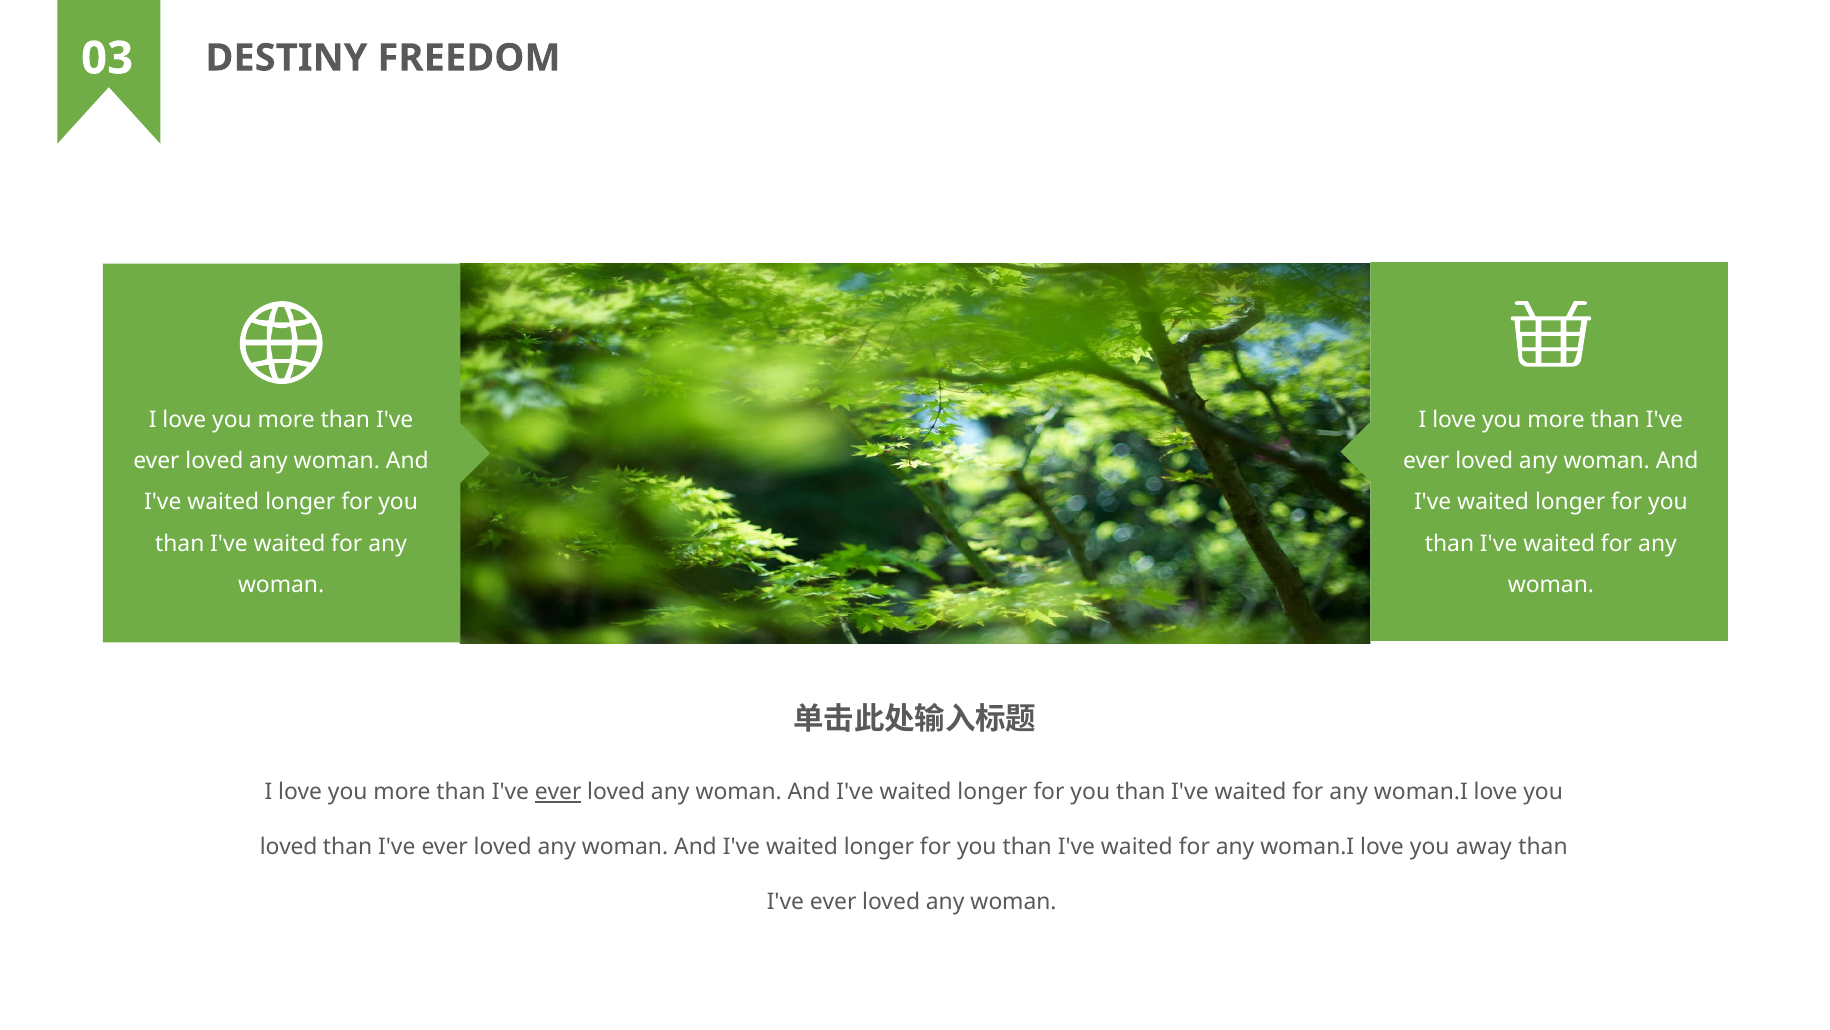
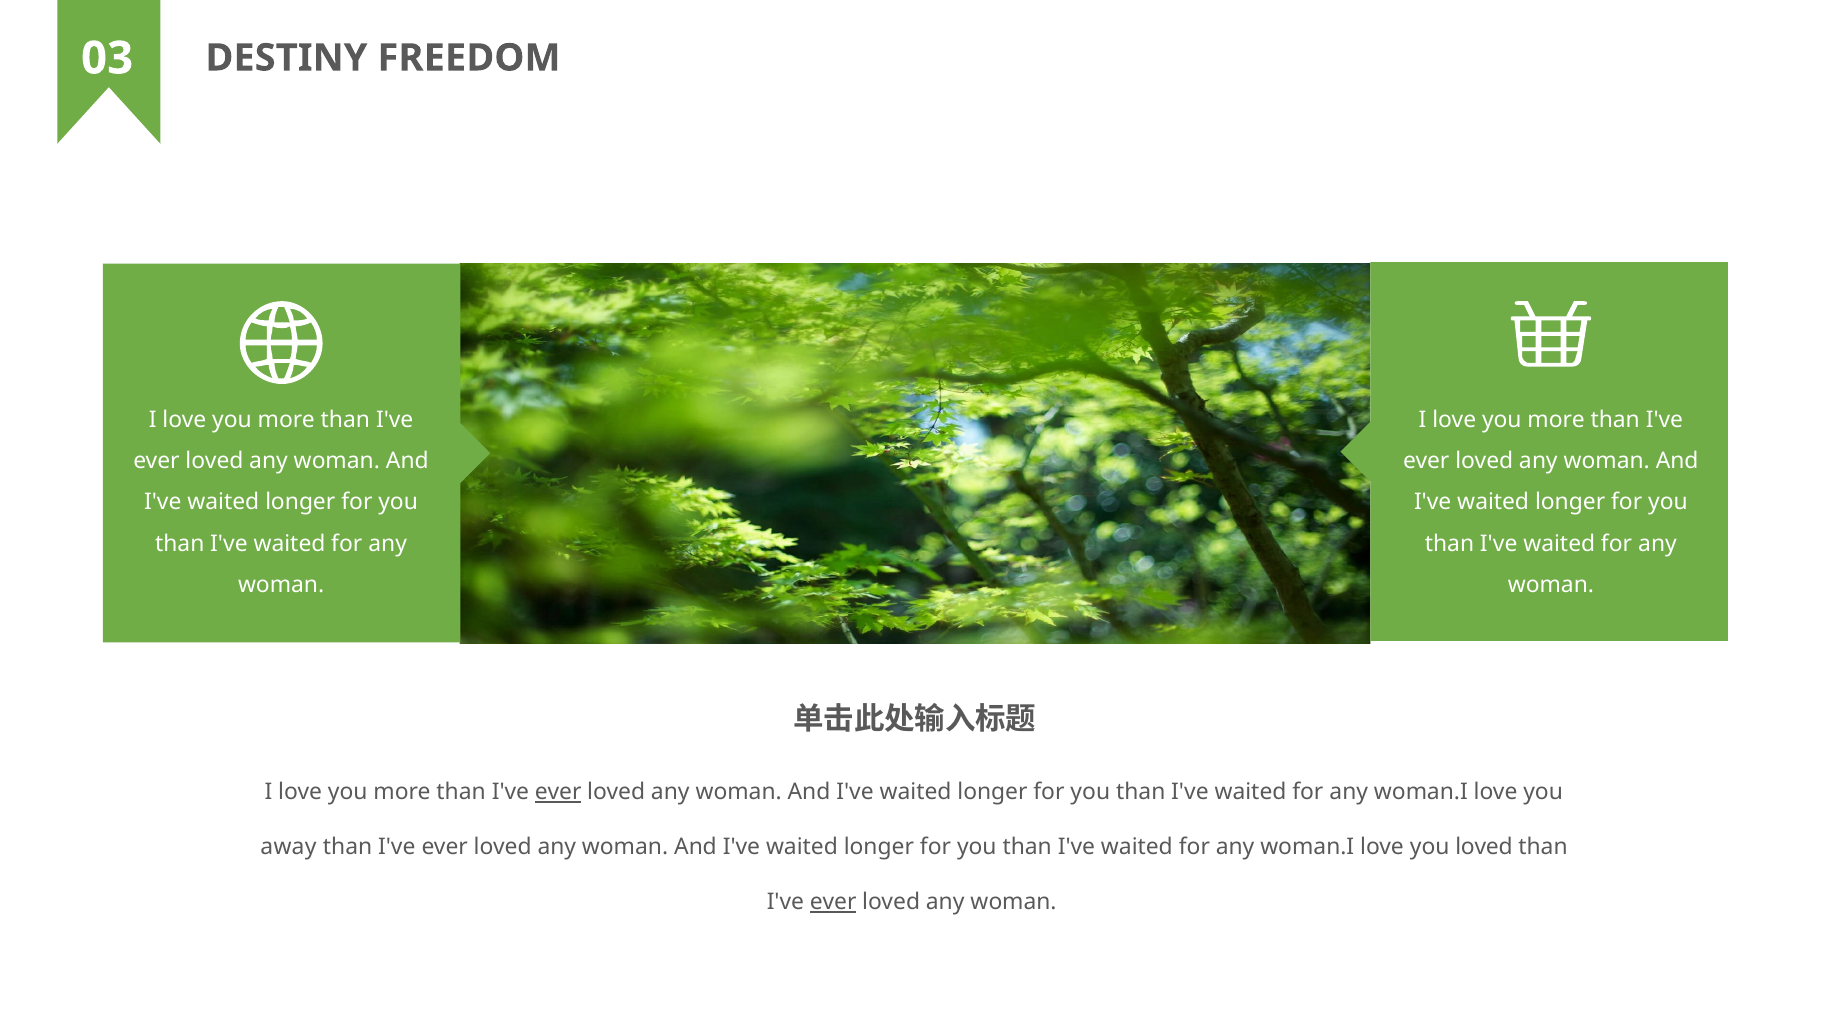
loved: loved -> away (288, 847)
you away: away -> loved (1484, 847)
ever underline: none -> present (833, 901)
